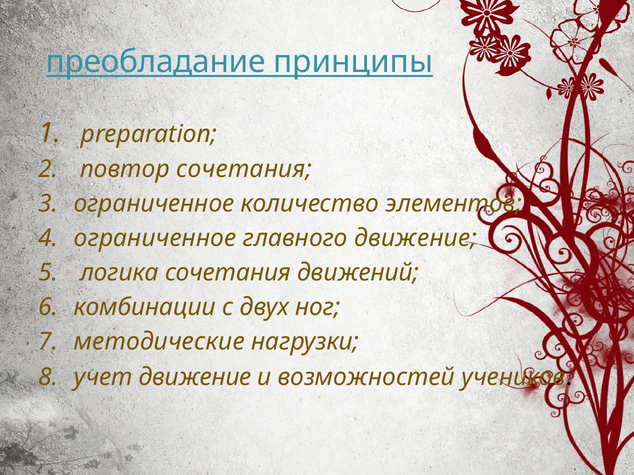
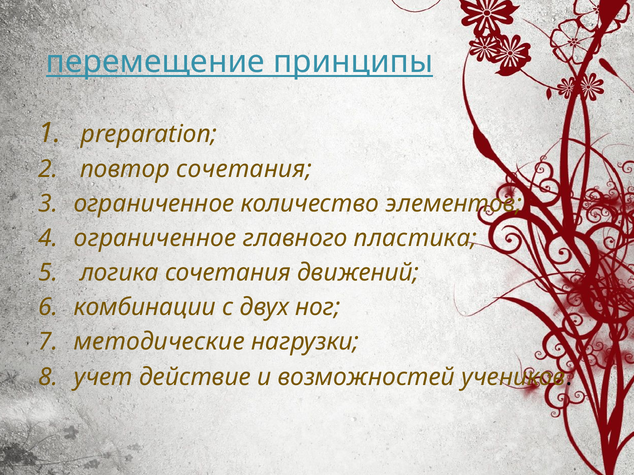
преобладание: преобладание -> перемещение (155, 62)
главного движение: движение -> пластика (415, 238)
учет движение: движение -> действие (195, 377)
